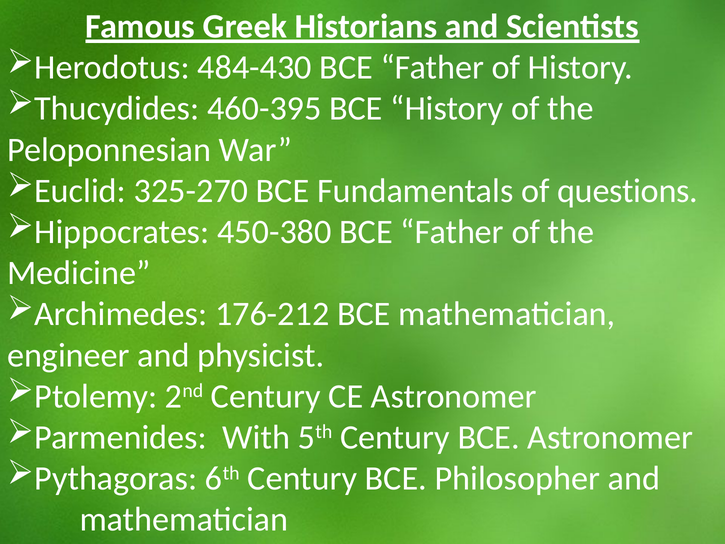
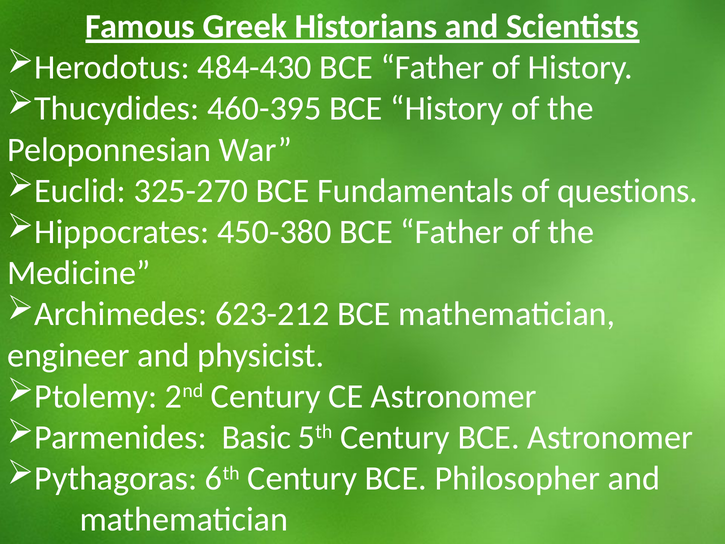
176-212: 176-212 -> 623-212 (272, 314)
With: With -> Basic (256, 437)
